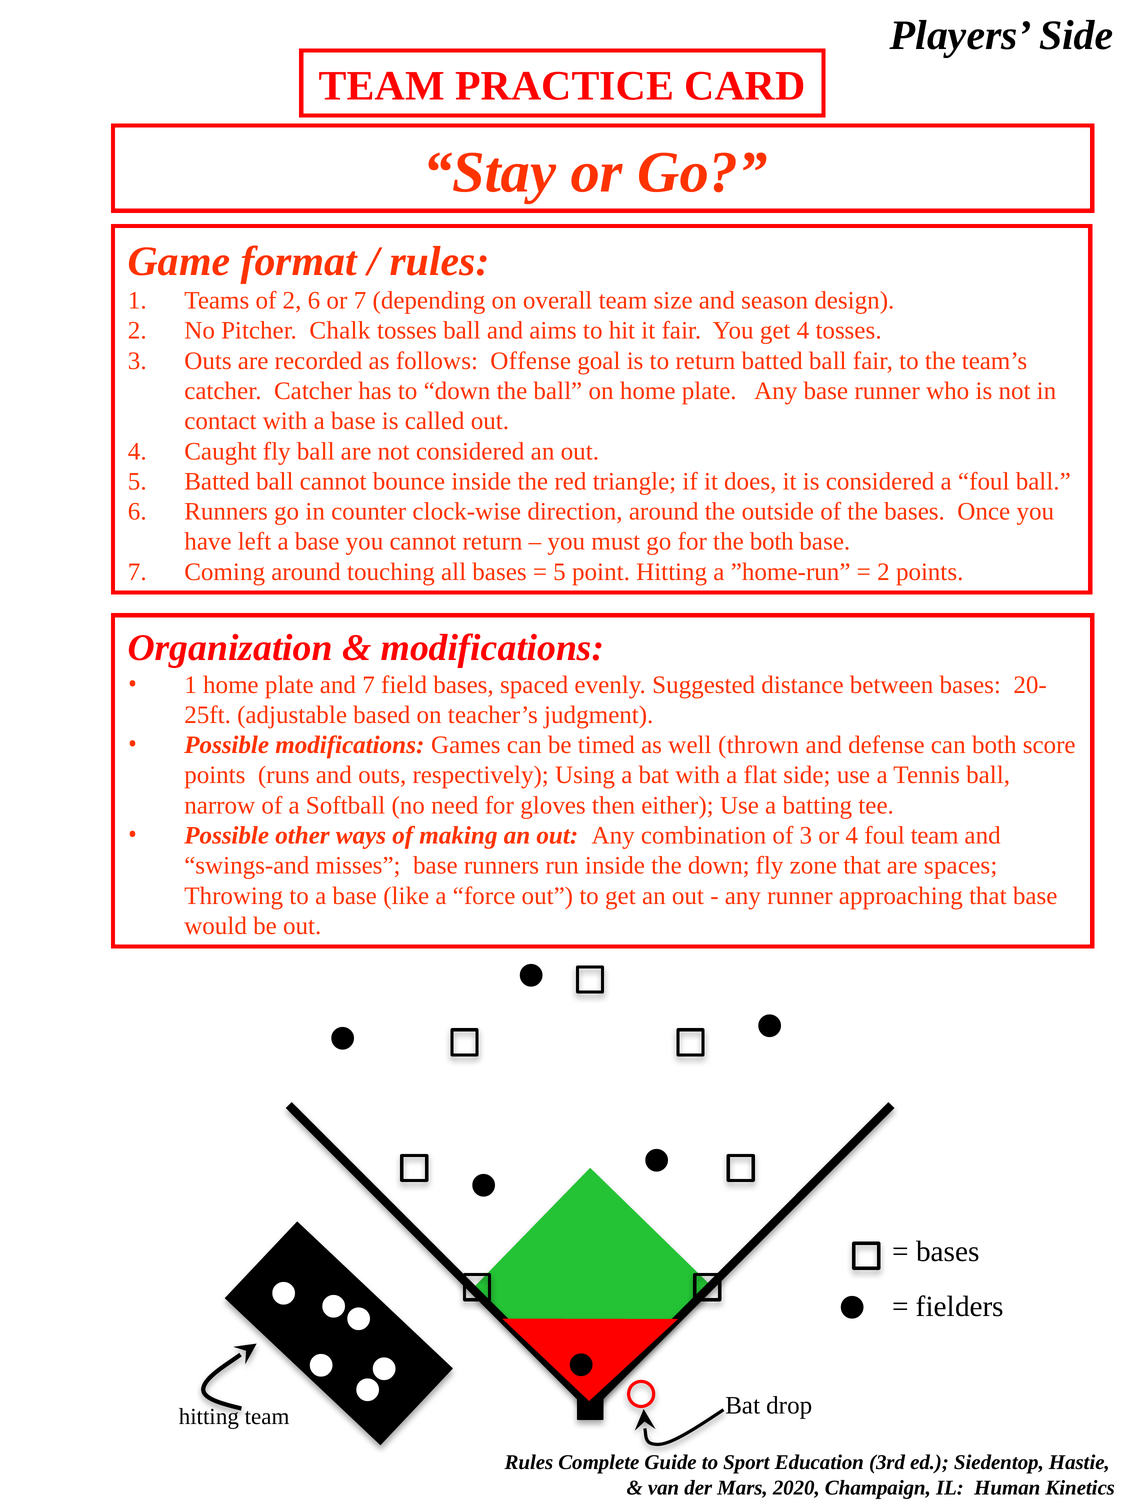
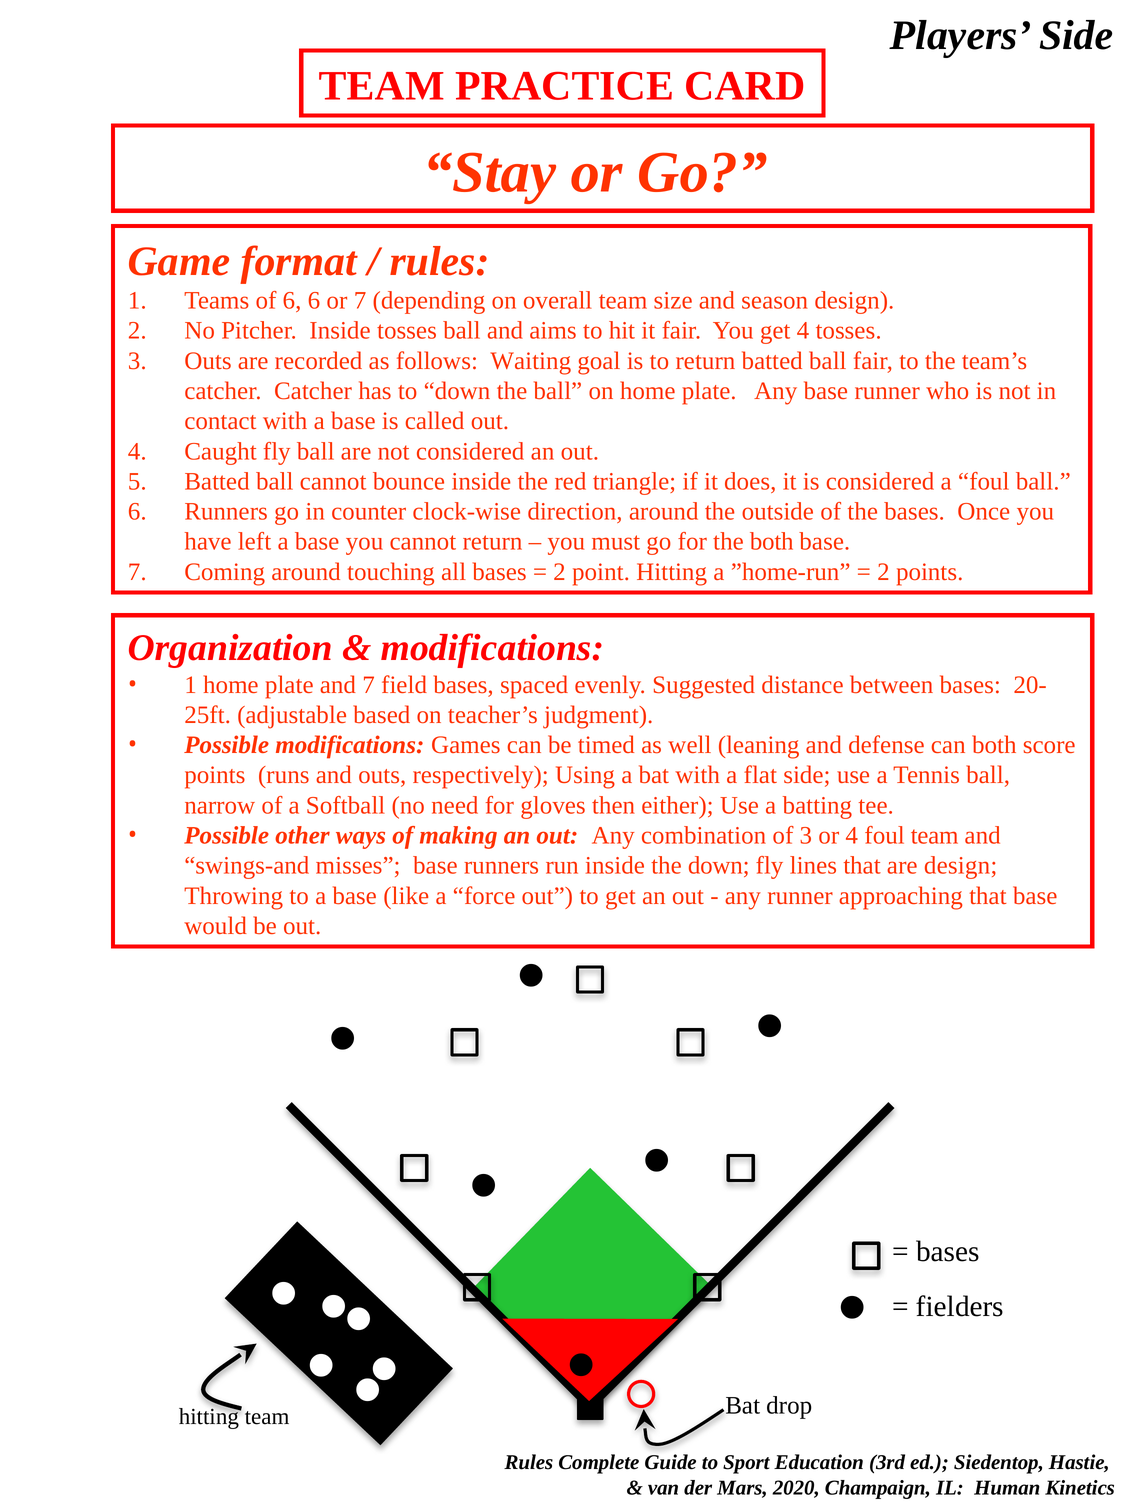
of 2: 2 -> 6 (292, 300)
Pitcher Chalk: Chalk -> Inside (340, 331)
Offense: Offense -> Waiting (531, 361)
5: 5 -> 2 (560, 572)
thrown: thrown -> leaning (759, 745)
zone: zone -> lines (813, 865)
are spaces: spaces -> design (961, 865)
